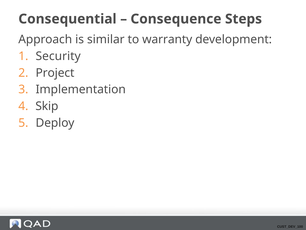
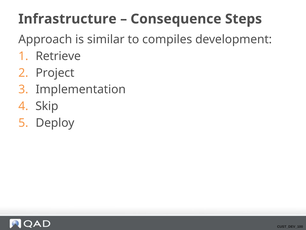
Consequential: Consequential -> Infrastructure (67, 19)
warranty: warranty -> compiles (167, 39)
Security: Security -> Retrieve (58, 56)
